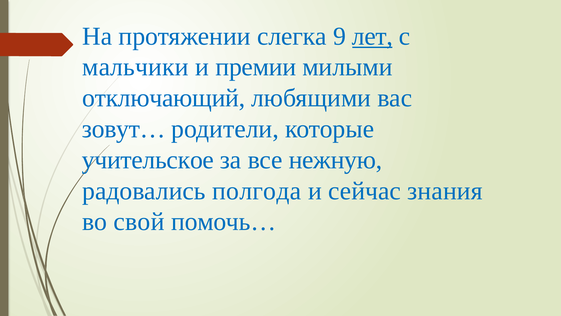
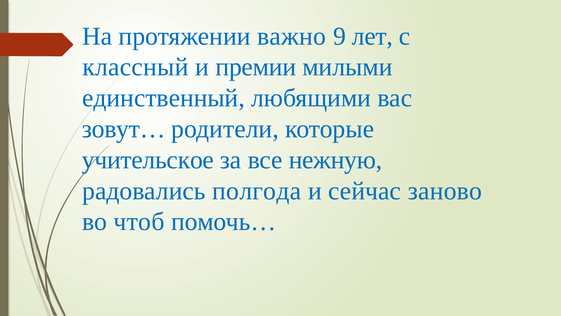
слегка: слегка -> важно (292, 36)
лет underline: present -> none (372, 36)
мальчики: мальчики -> классный (135, 67)
отключающий: отключающий -> единственный (164, 98)
знания: знания -> заново (445, 191)
свой: свой -> чтоб (139, 222)
